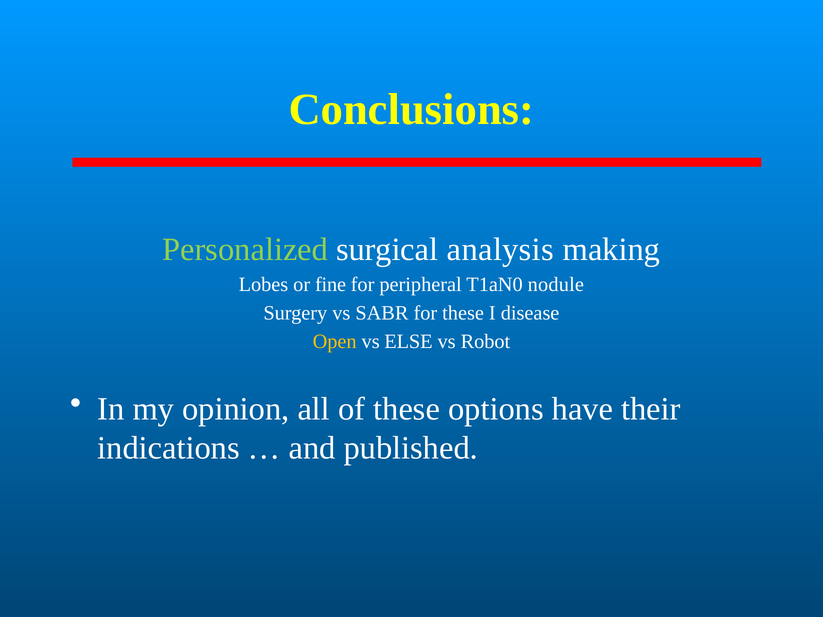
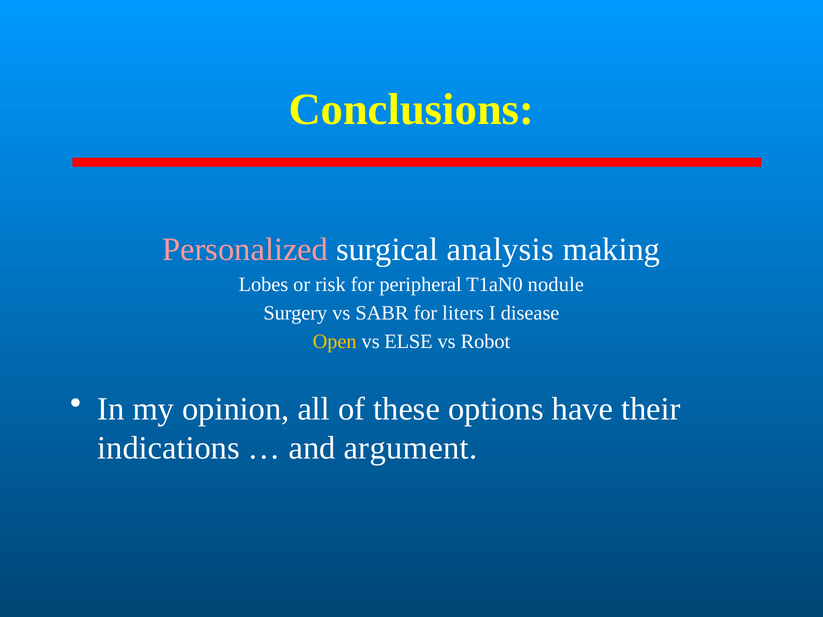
Personalized colour: light green -> pink (245, 250)
fine: fine -> risk (330, 285)
for these: these -> liters (463, 313)
published: published -> argument (411, 448)
